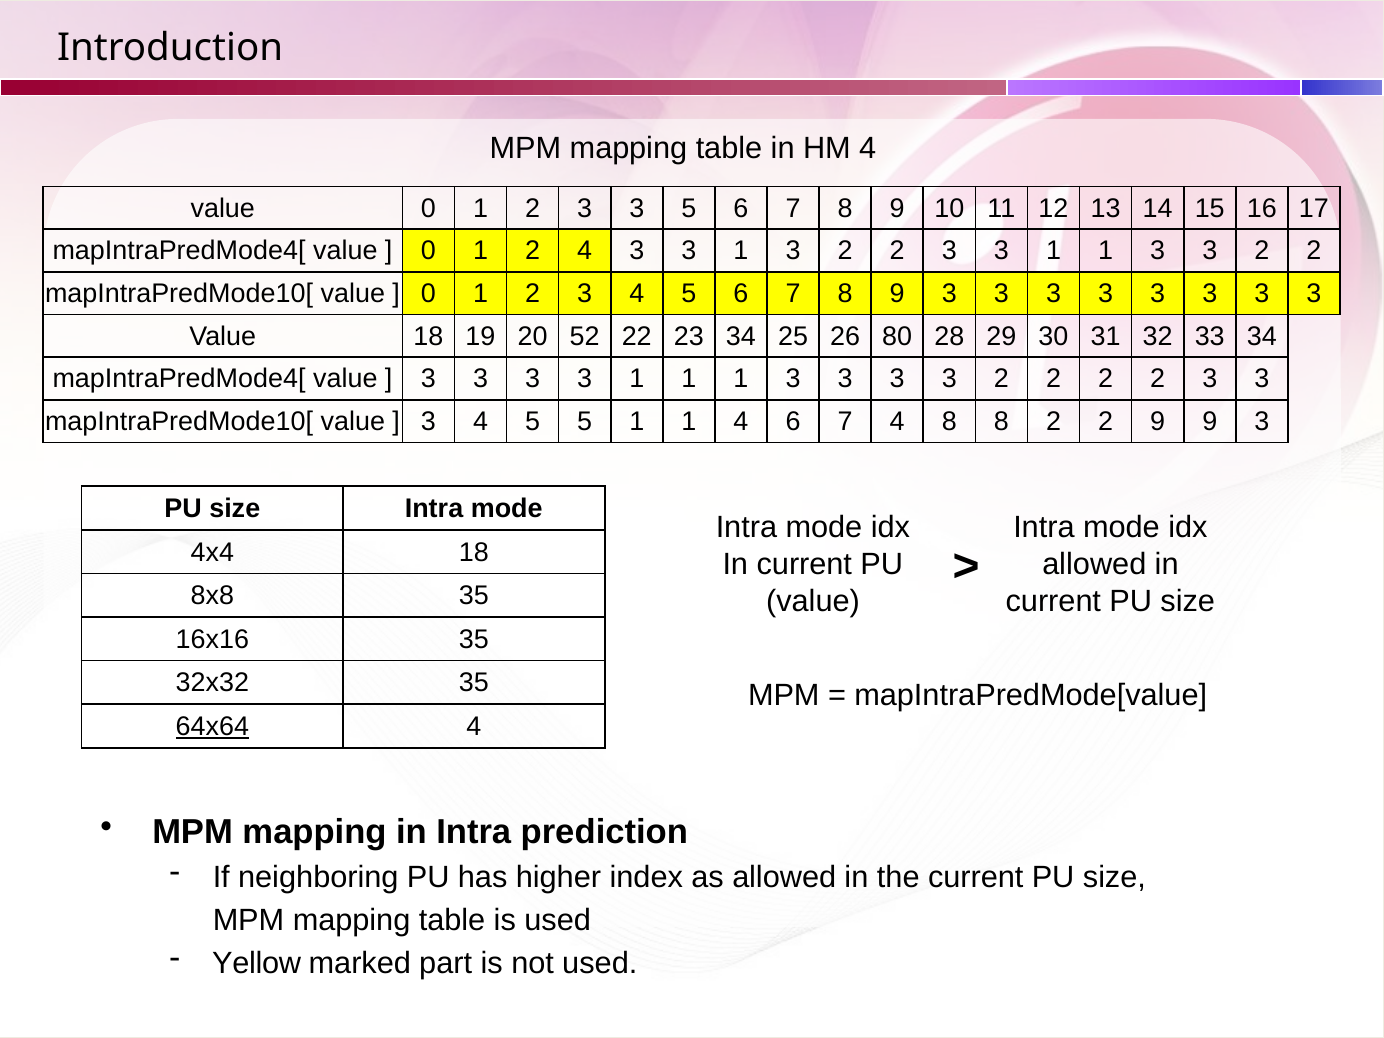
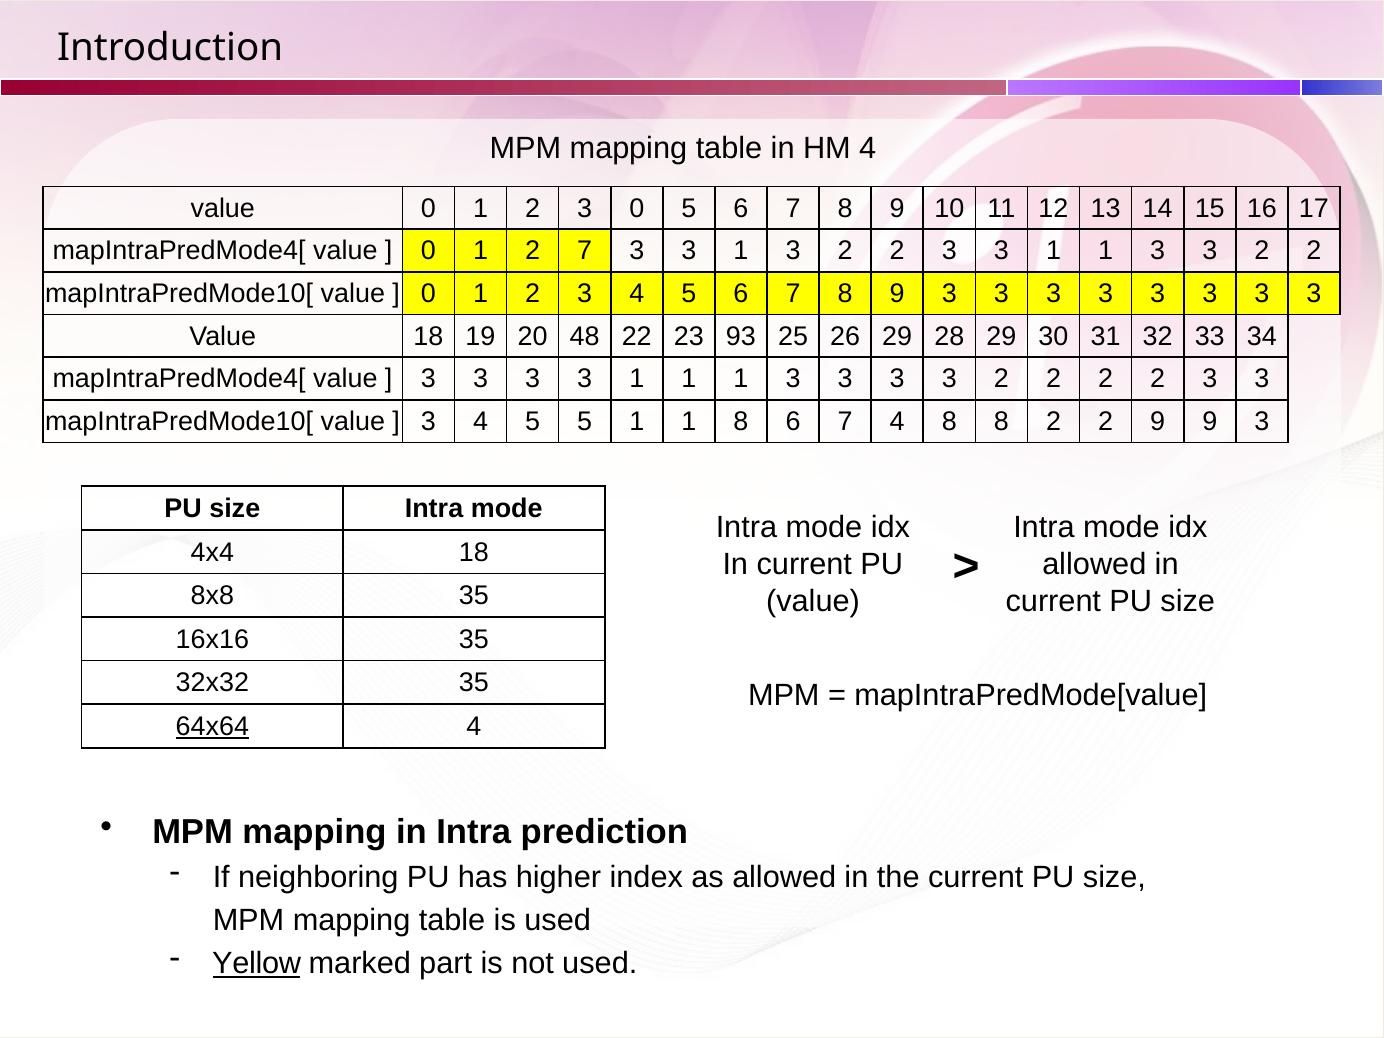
1 2 3 3: 3 -> 0 (637, 208)
2 4: 4 -> 7 (585, 251)
52: 52 -> 48 (585, 336)
23 34: 34 -> 93 (741, 336)
26 80: 80 -> 29 (897, 336)
1 4: 4 -> 8 (741, 422)
Yellow underline: none -> present (257, 964)
